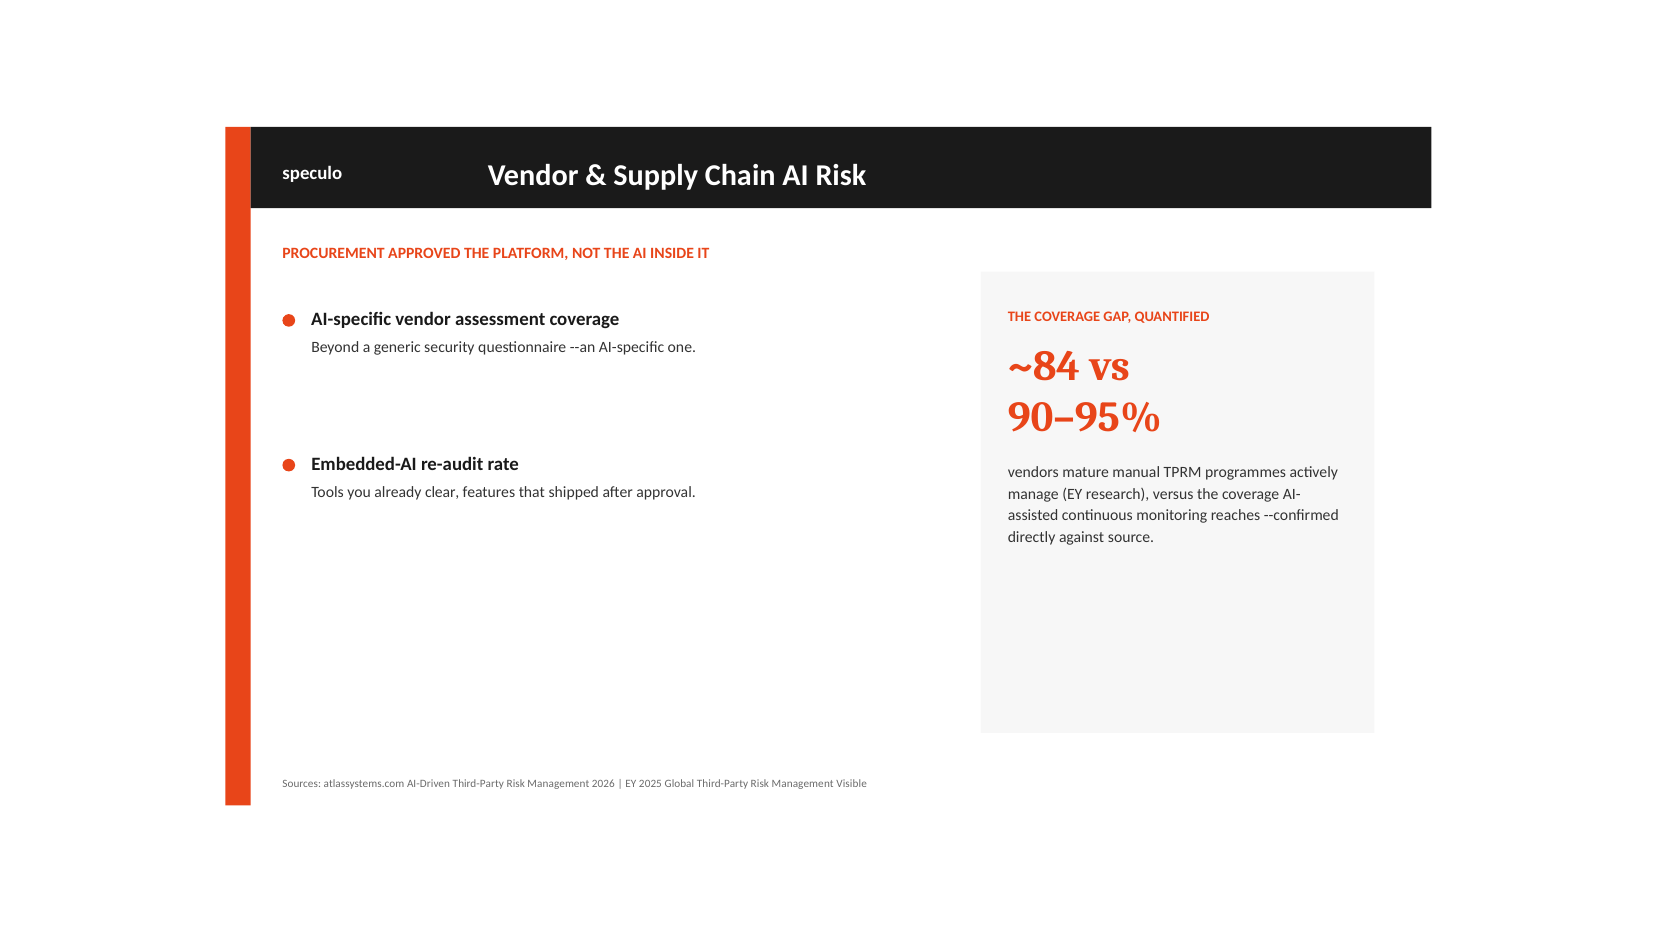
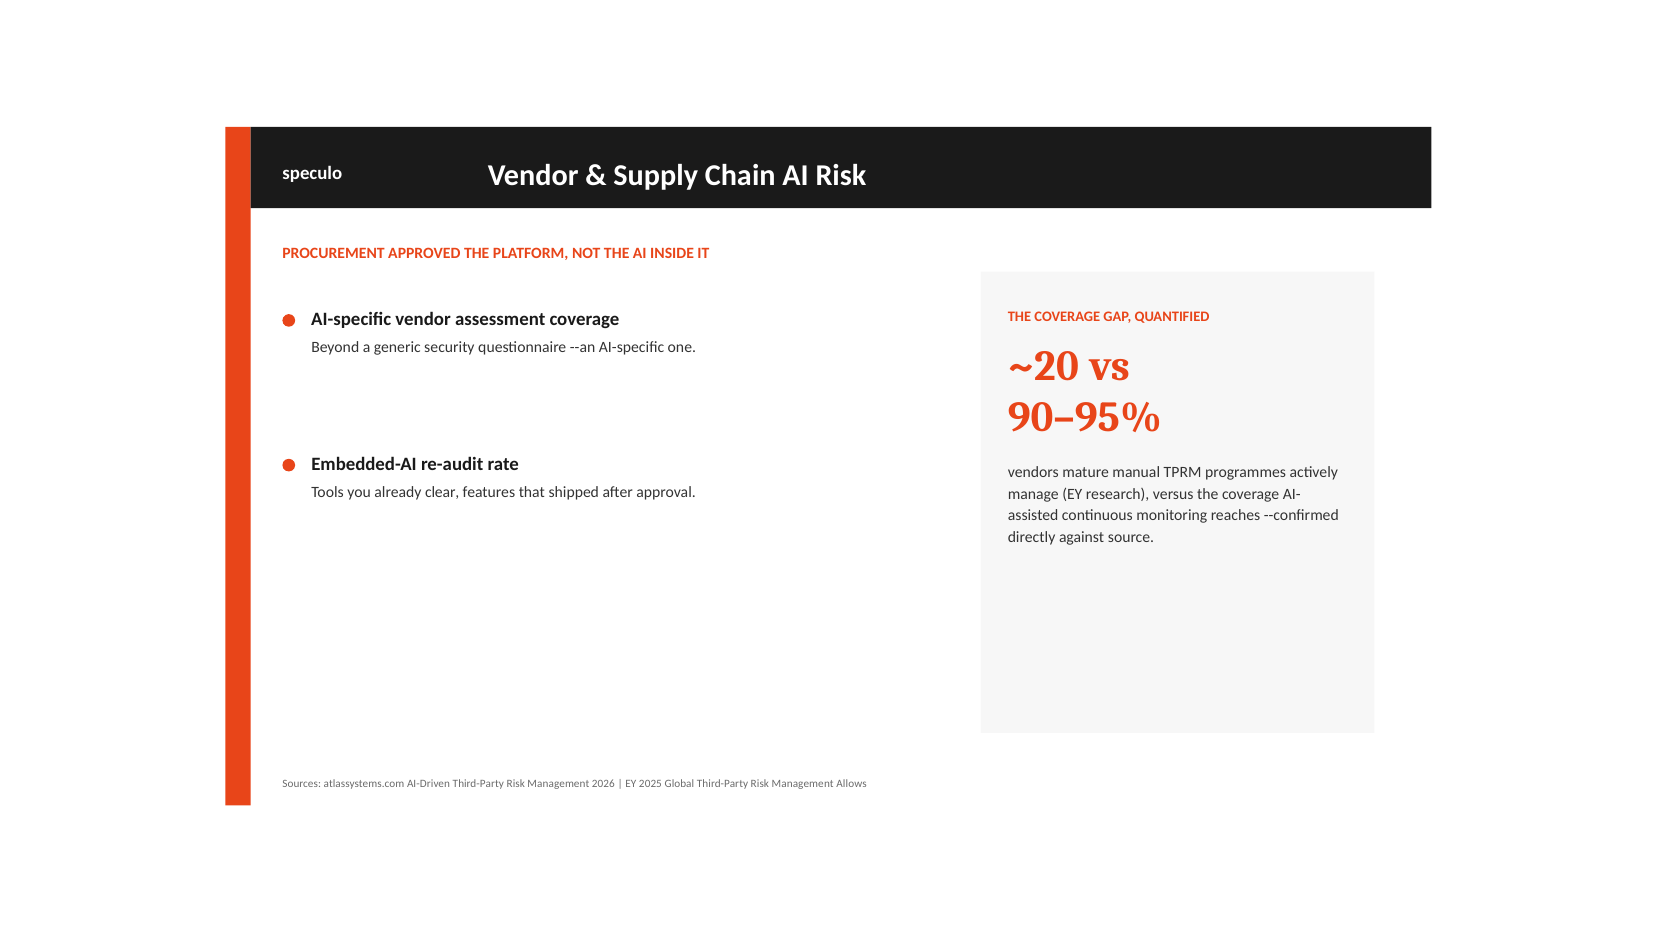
~84: ~84 -> ~20 (1044, 366)
Visible: Visible -> Allows (852, 784)
